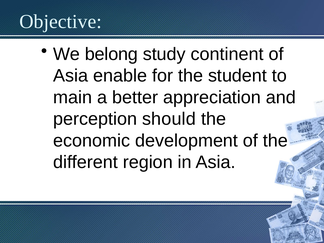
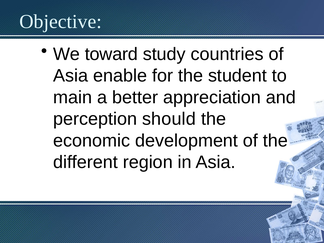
belong: belong -> toward (111, 54)
continent: continent -> countries (227, 54)
